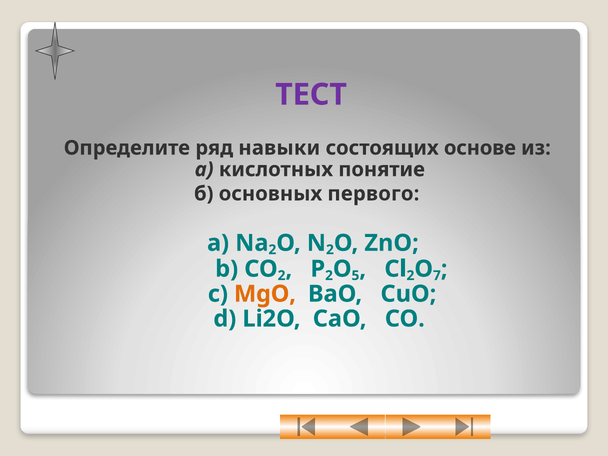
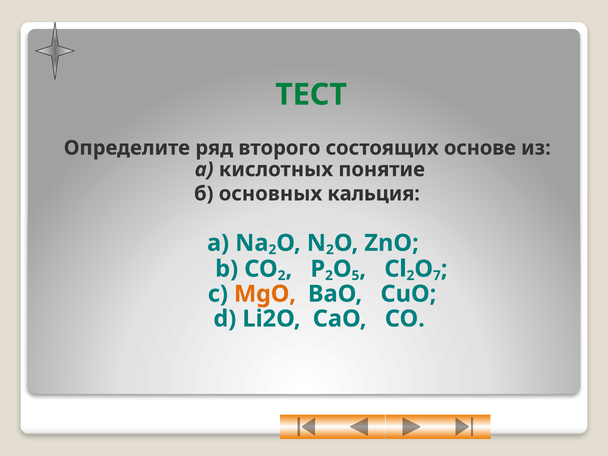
ТЕСТ colour: purple -> green (311, 95)
навыки: навыки -> второго (279, 148)
первого: первого -> кальция (374, 194)
